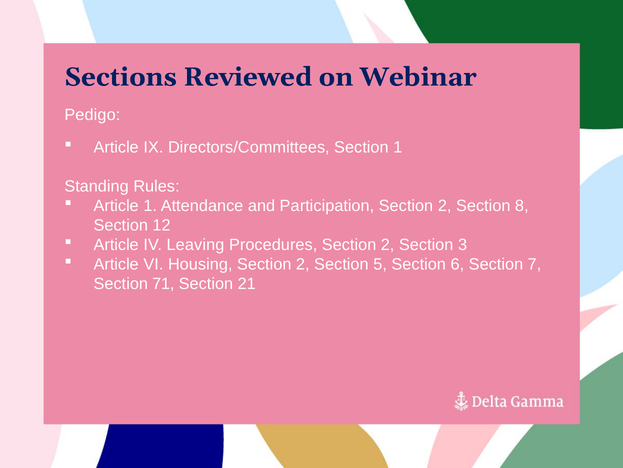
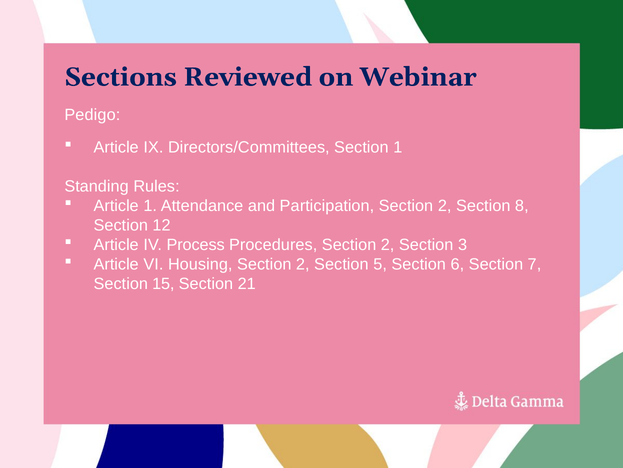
Leaving: Leaving -> Process (196, 245)
71: 71 -> 15 (163, 284)
